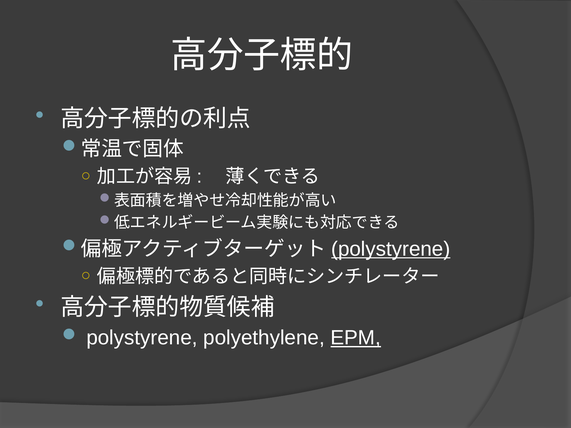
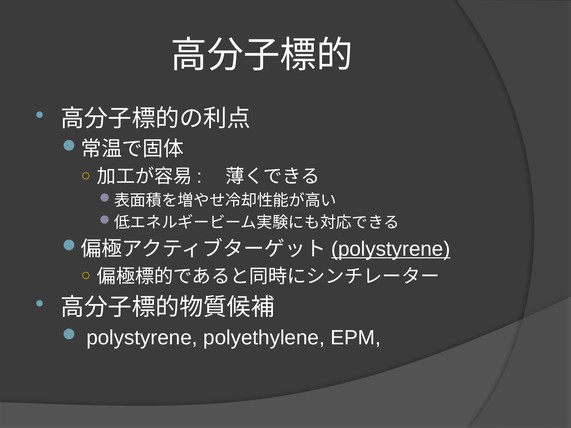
EPM underline: present -> none (356, 338)
